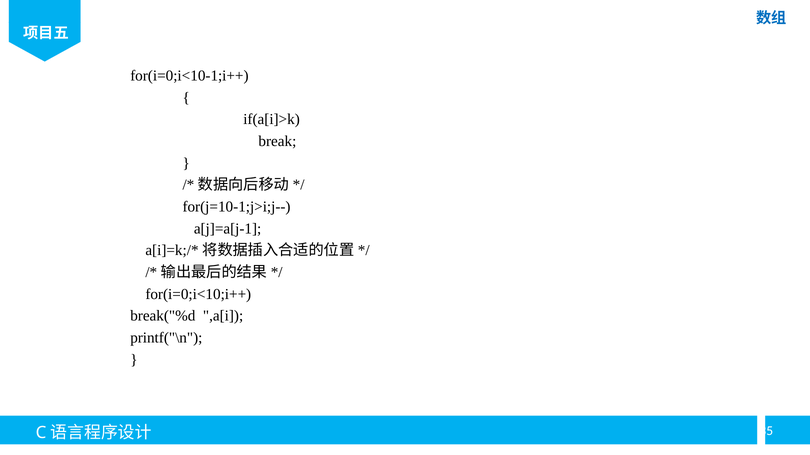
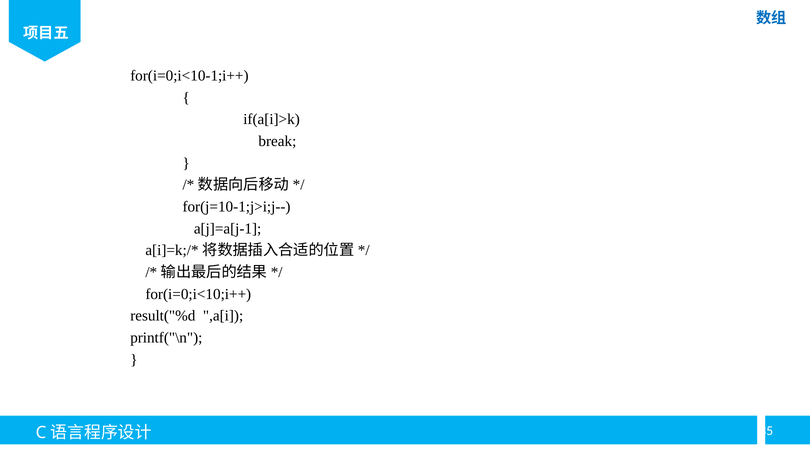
break("%d: break("%d -> result("%d (163, 316)
